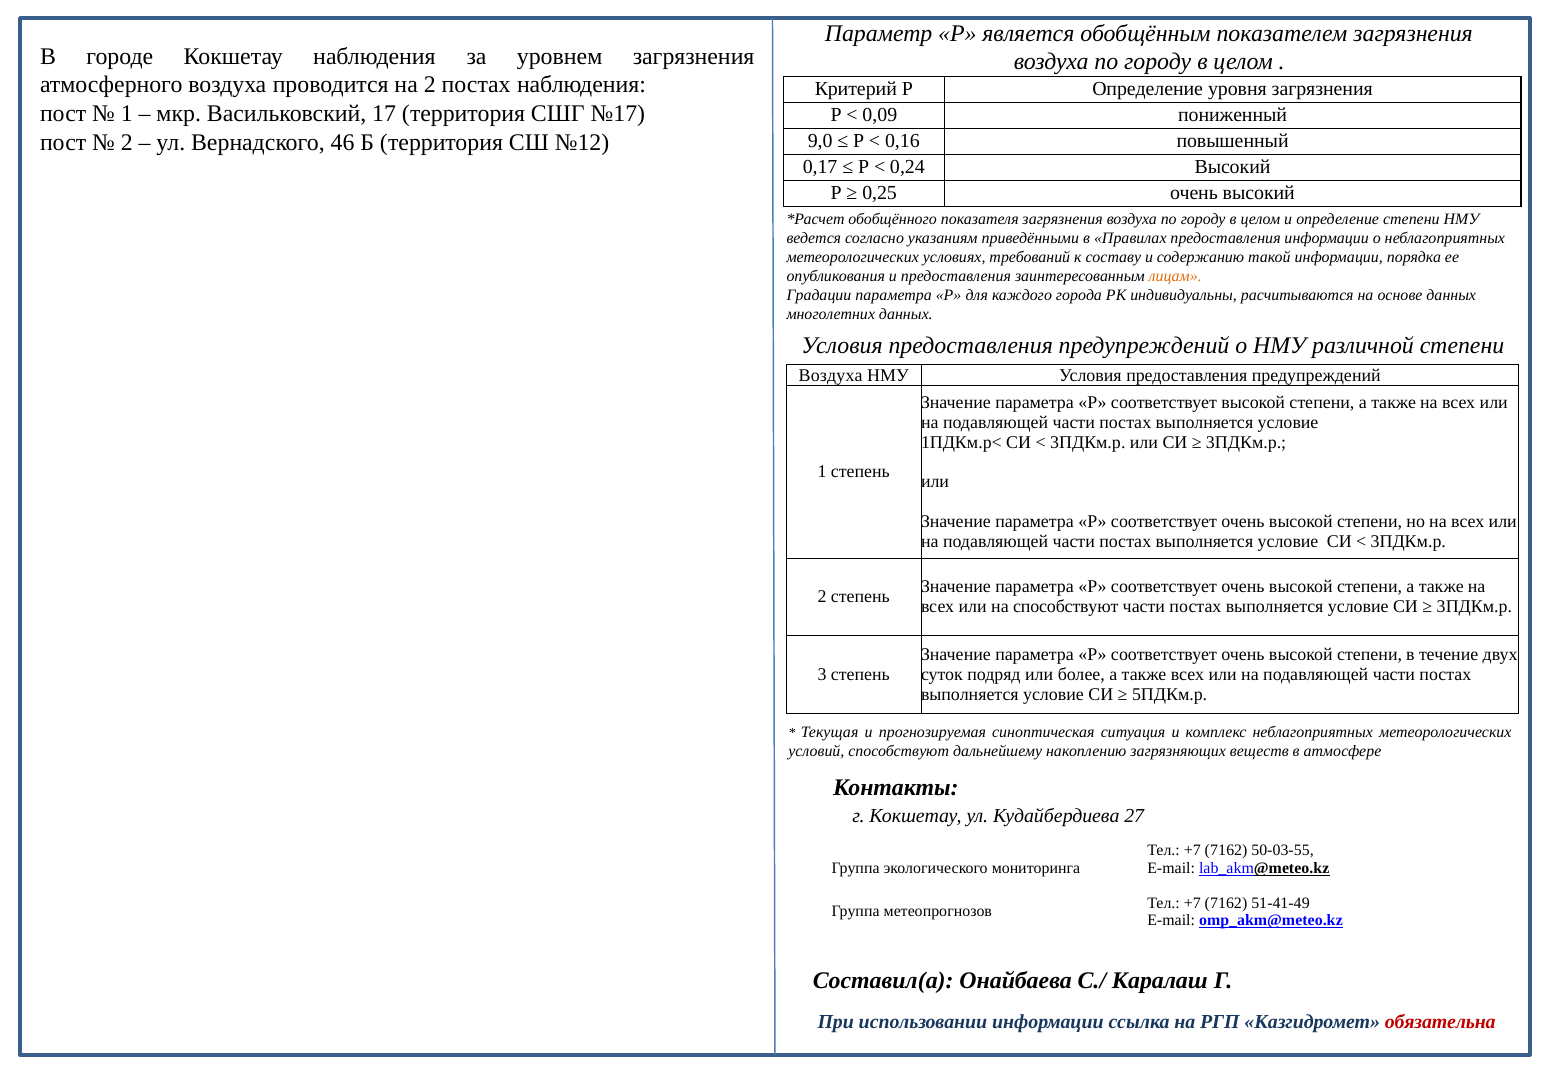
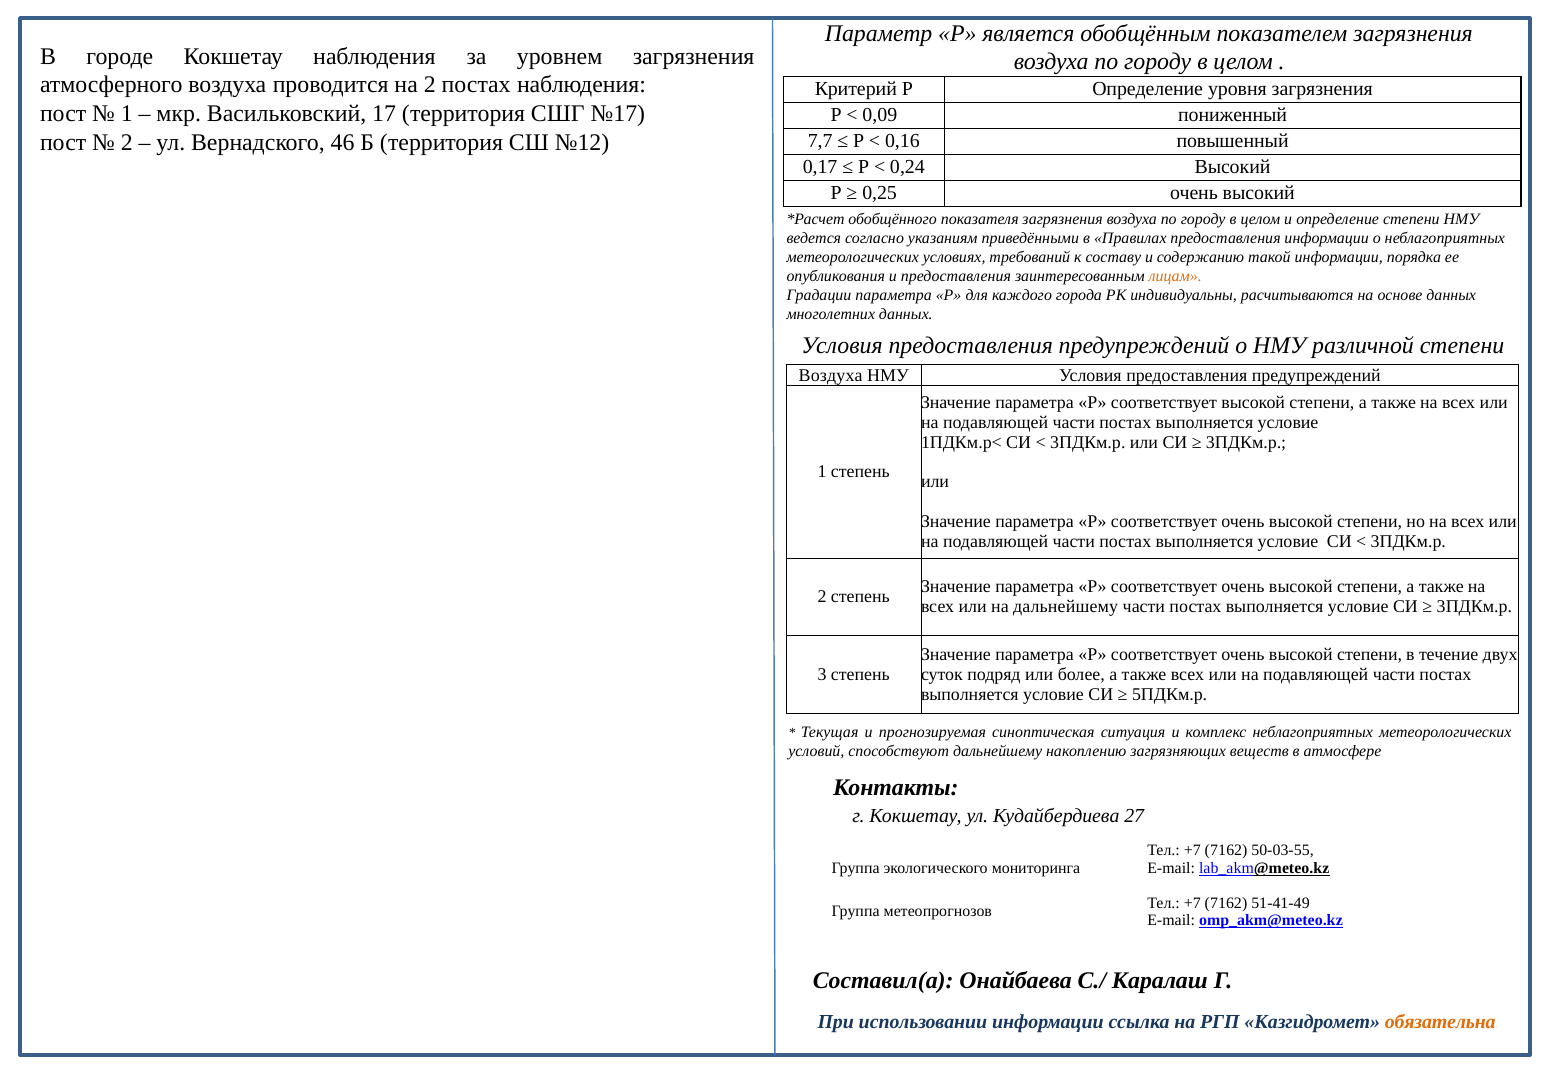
9,0: 9,0 -> 7,7 (820, 141)
на способствуют: способствуют -> дальнейшему (1066, 607)
обязательна colour: red -> orange (1440, 1022)
